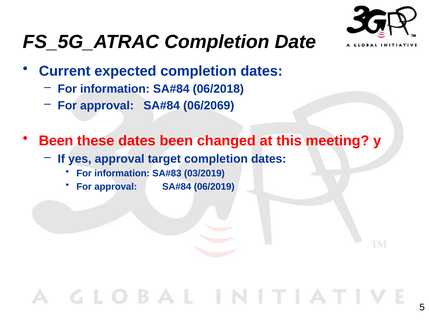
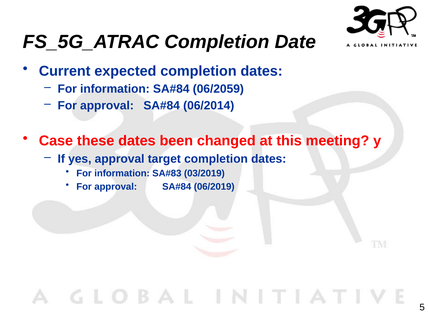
06/2018: 06/2018 -> 06/2059 (218, 89)
06/2069: 06/2069 -> 06/2014 (209, 106)
Been: Been -> Case (56, 141)
